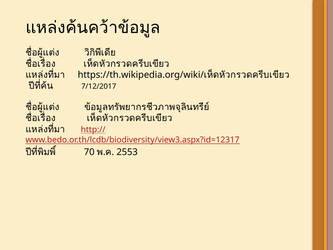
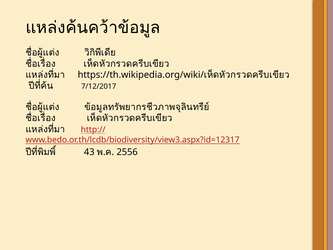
70: 70 -> 43 (89, 152)
2553: 2553 -> 2556 (127, 152)
